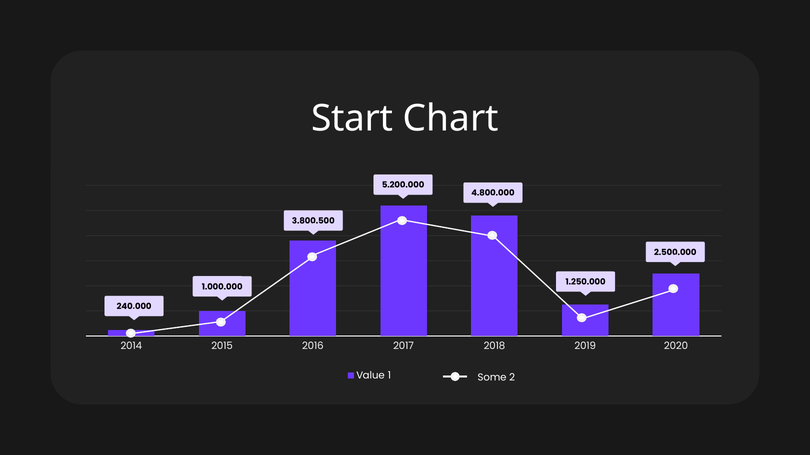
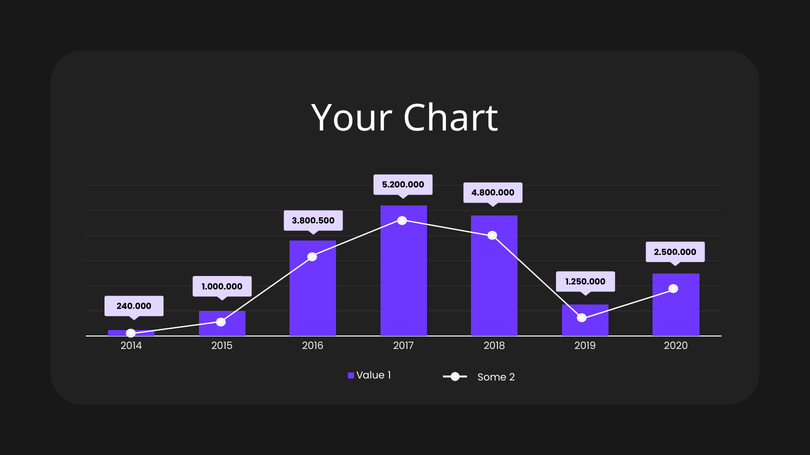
Start: Start -> Your (352, 119)
